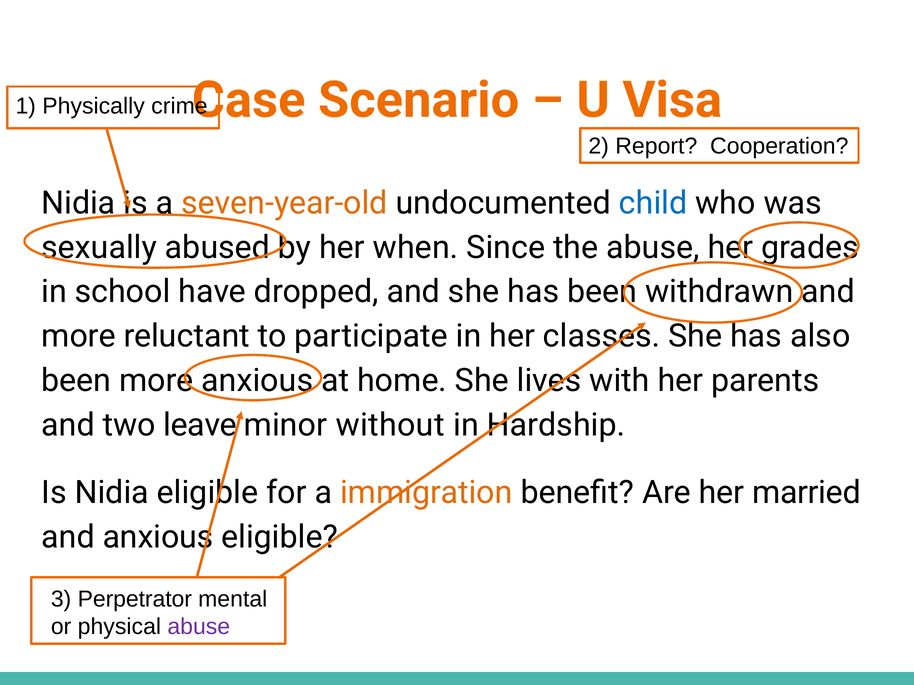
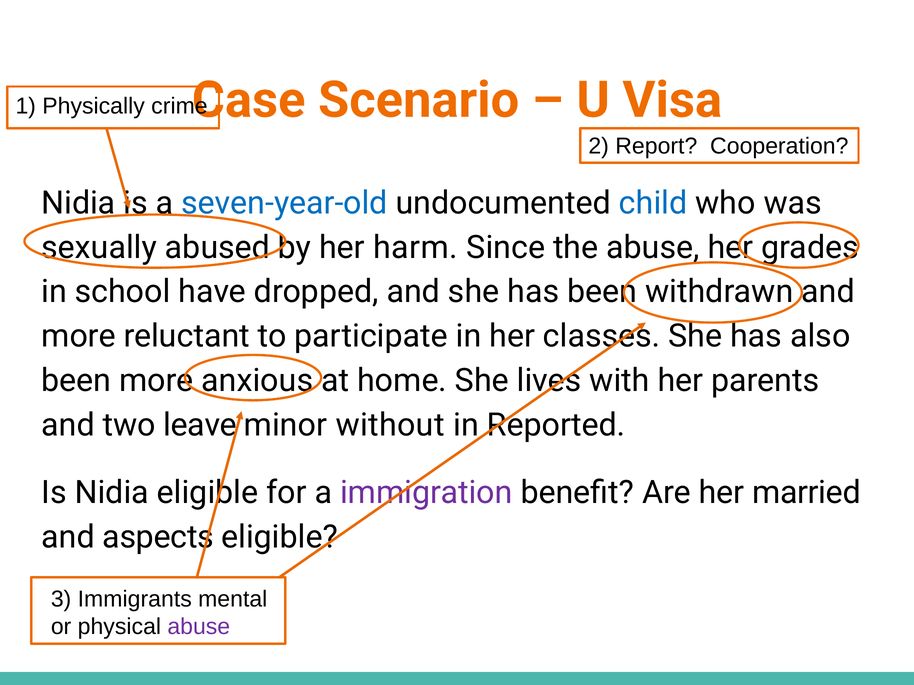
seven-year-old colour: orange -> blue (284, 203)
when: when -> harm (416, 248)
Hardship: Hardship -> Reported (556, 426)
immigration colour: orange -> purple (426, 493)
and anxious: anxious -> aspects (158, 538)
Perpetrator: Perpetrator -> Immigrants (135, 599)
